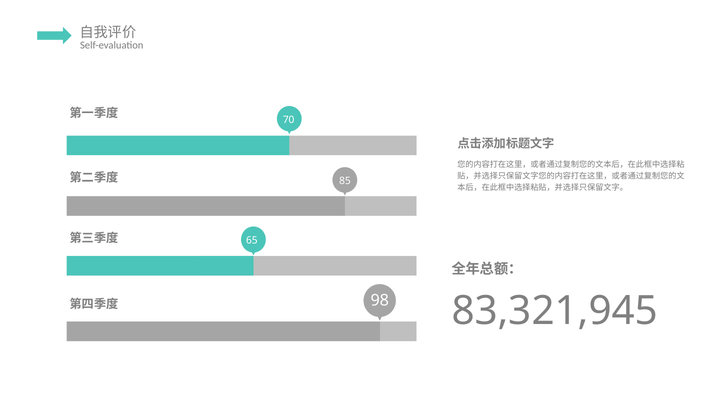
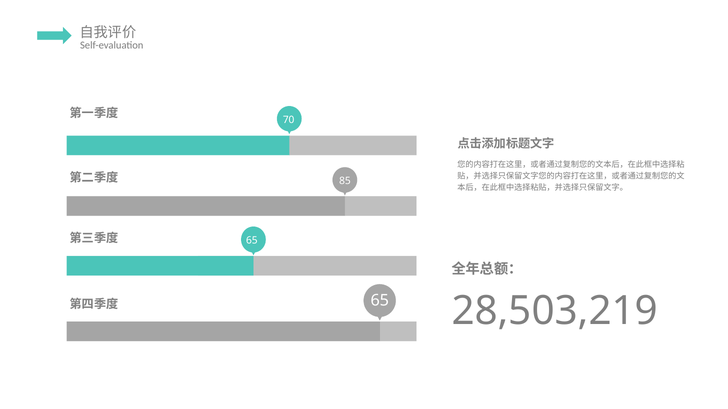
98: 98 -> 65 (380, 301)
83,321,945: 83,321,945 -> 28,503,219 (555, 311)
